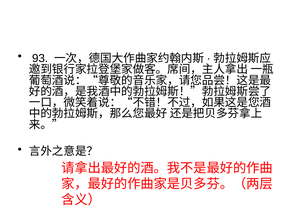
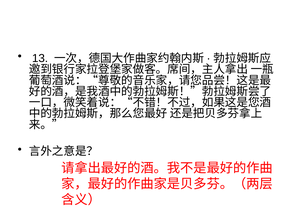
93: 93 -> 13 (40, 58)
